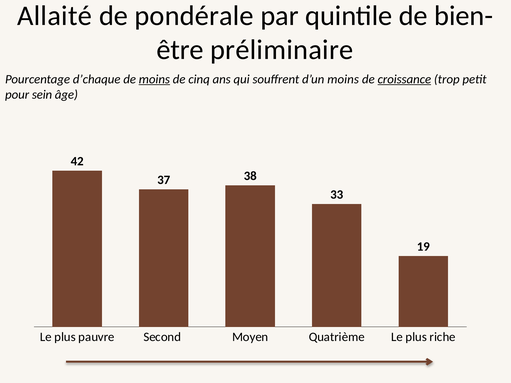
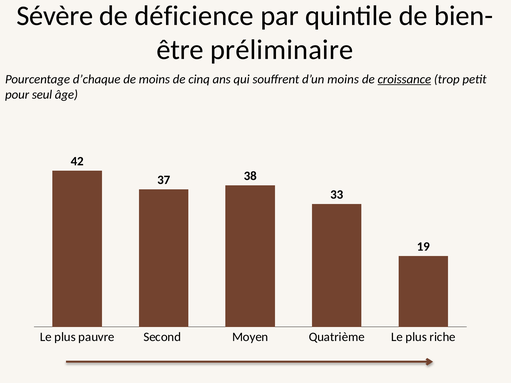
Allaité: Allaité -> Sévère (55, 16)
pondérale: pondérale -> déficience (194, 16)
moins underline: present -> none (154, 79)
sein: sein -> seul (42, 95)
